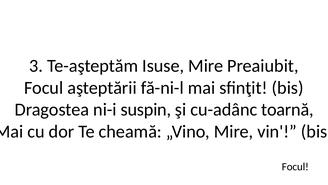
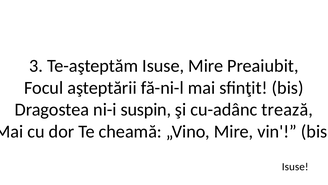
toarnă: toarnă -> trează (287, 109)
Focul: Focul -> Isuse (295, 166)
